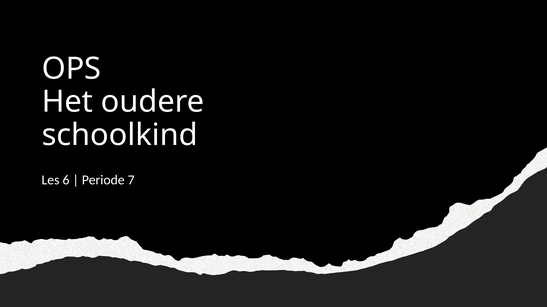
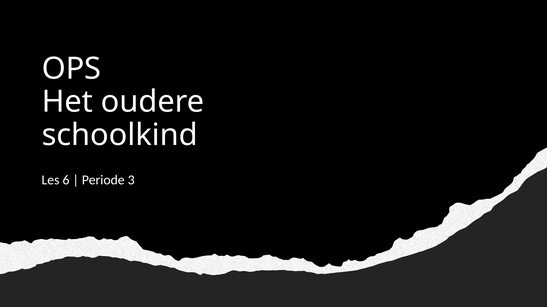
7: 7 -> 3 (131, 180)
